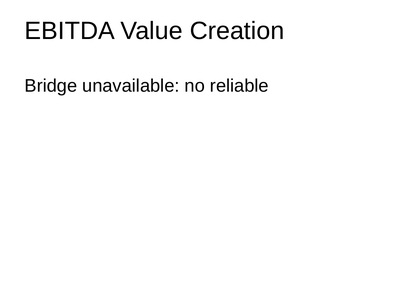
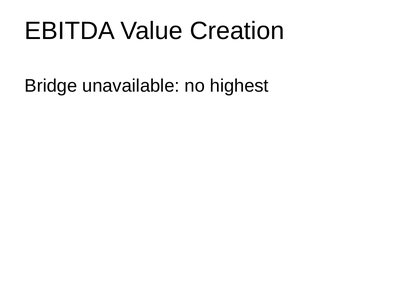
reliable: reliable -> highest (239, 86)
